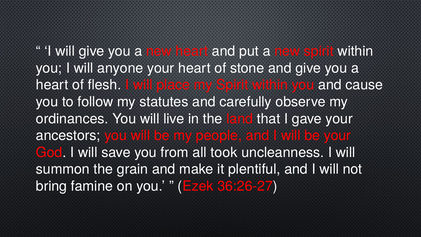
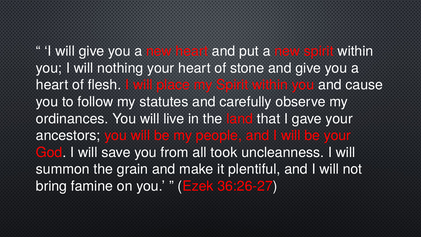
anyone: anyone -> nothing (120, 68)
